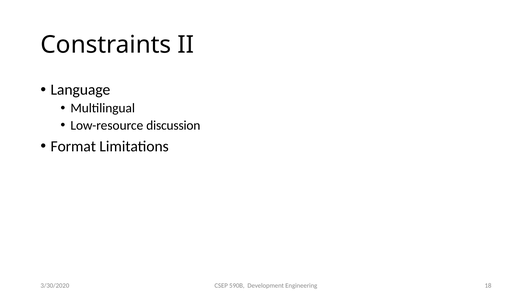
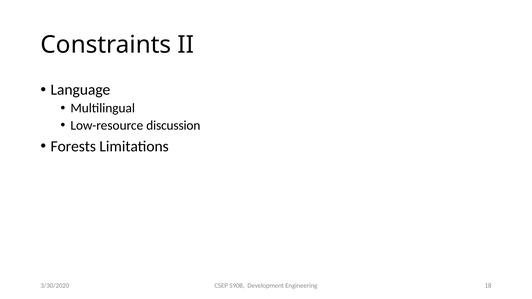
Format: Format -> Forests (73, 146)
